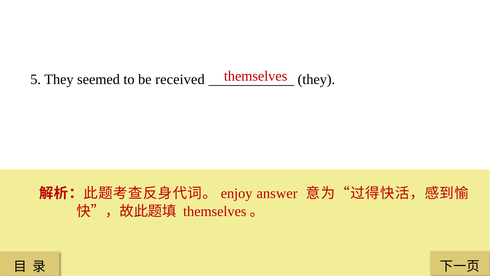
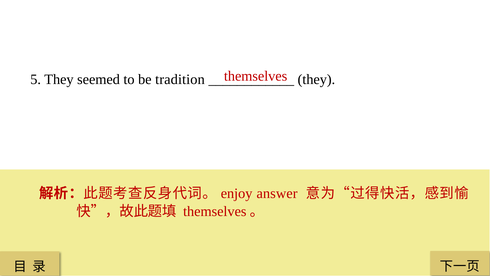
received: received -> tradition (180, 79)
